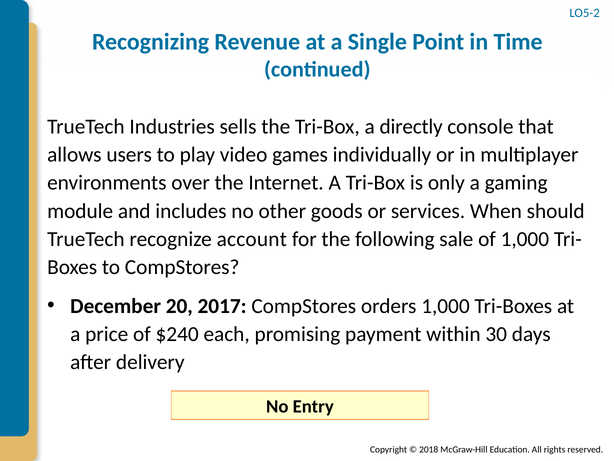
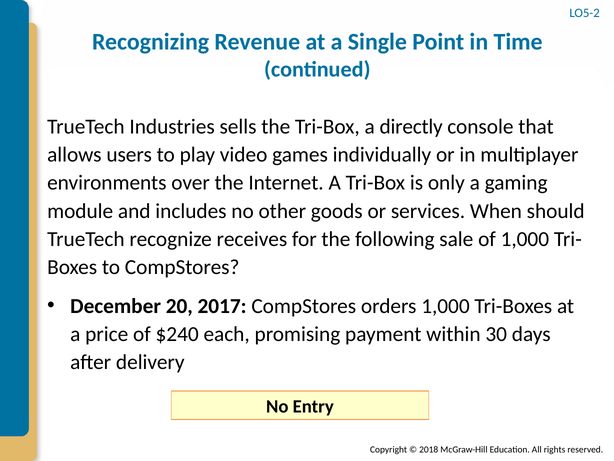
account: account -> receives (252, 239)
